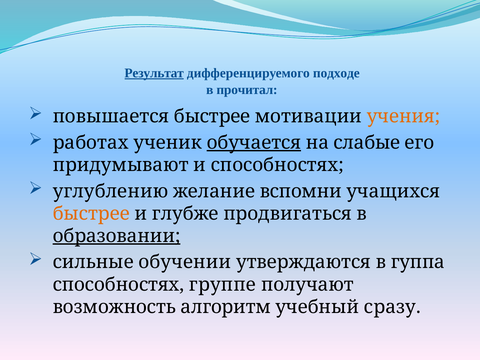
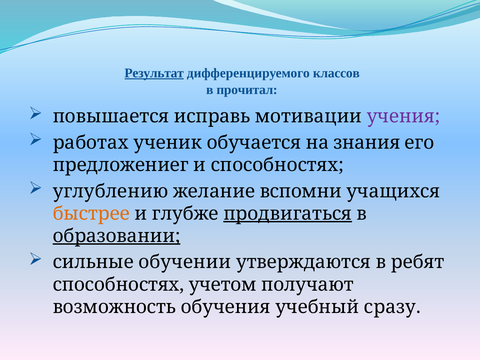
подходе: подходе -> классов (336, 73)
повышается быстрее: быстрее -> исправь (212, 116)
учения colour: orange -> purple (403, 116)
обучается underline: present -> none (254, 143)
слабые: слабые -> знания (367, 143)
придумывают: придумывают -> предложениег (121, 165)
продвигаться underline: none -> present (288, 214)
гуппа: гуппа -> ребят (418, 262)
группе: группе -> учетом (223, 285)
алгоритм: алгоритм -> обучения (226, 307)
